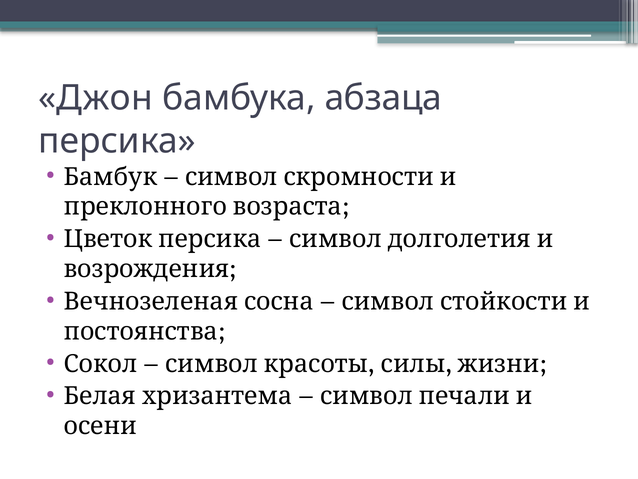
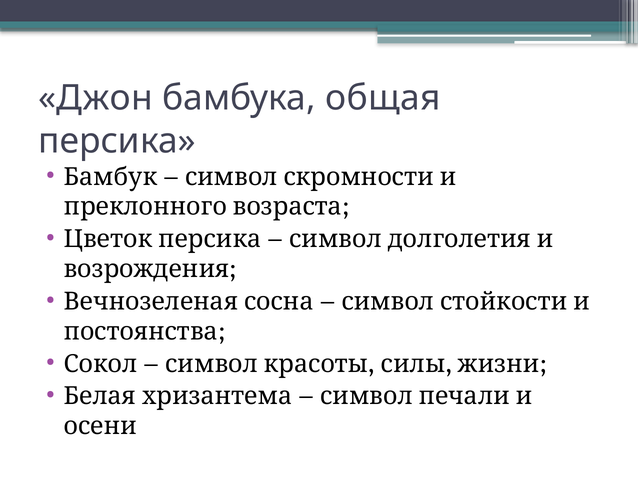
абзаца: абзаца -> общая (383, 98)
